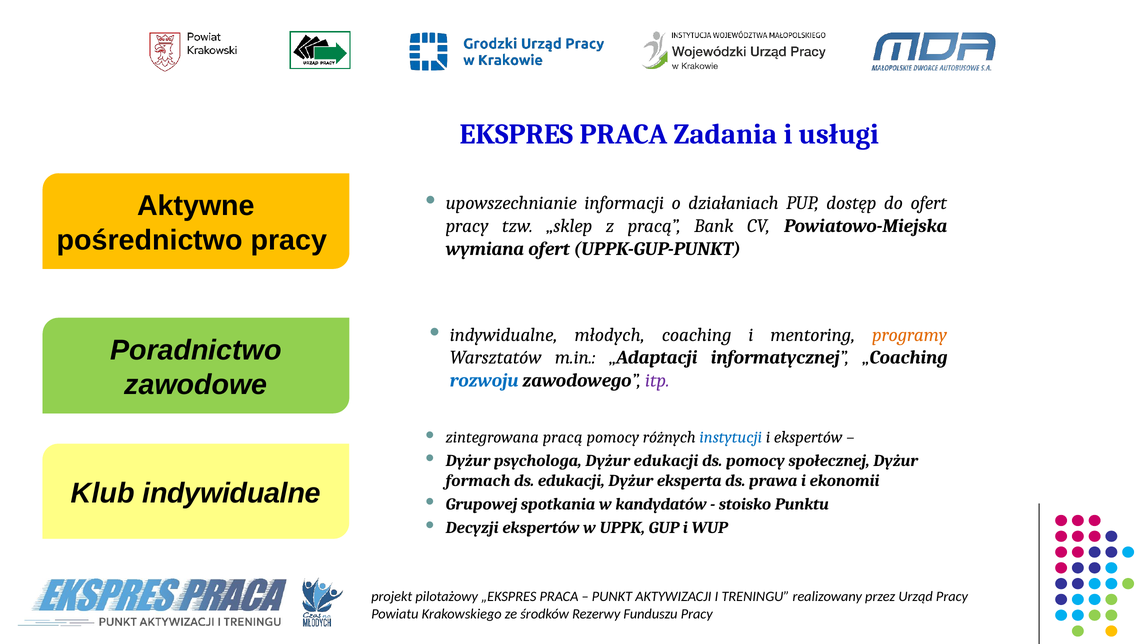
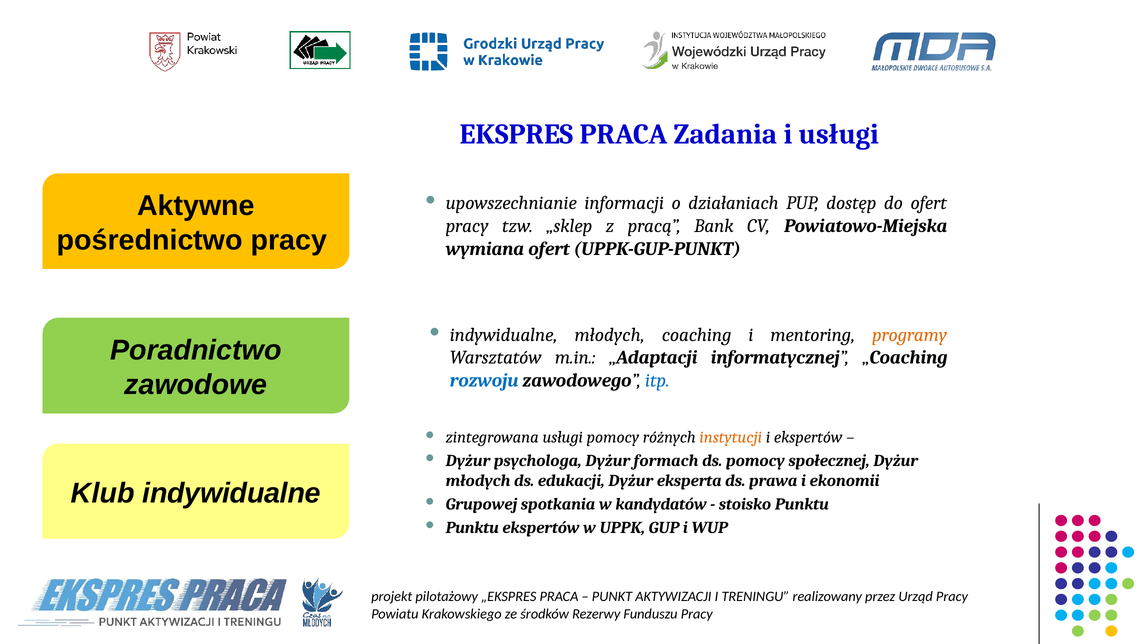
itp colour: purple -> blue (657, 381)
zintegrowana pracą: pracą -> usługi (563, 437)
instytucji colour: blue -> orange (731, 437)
Dyżur edukacji: edukacji -> formach (666, 461)
formach: formach -> młodych (478, 481)
Decyzji: Decyzji -> Punktu (472, 528)
